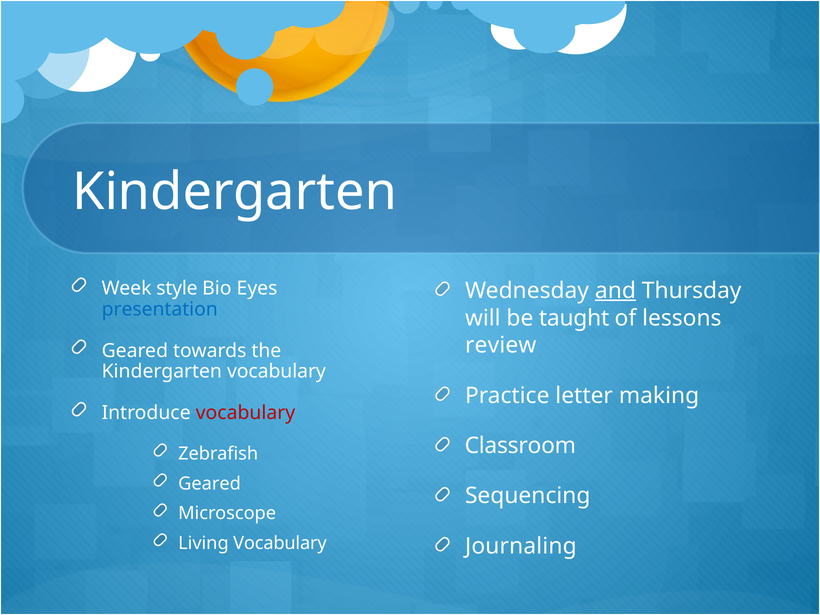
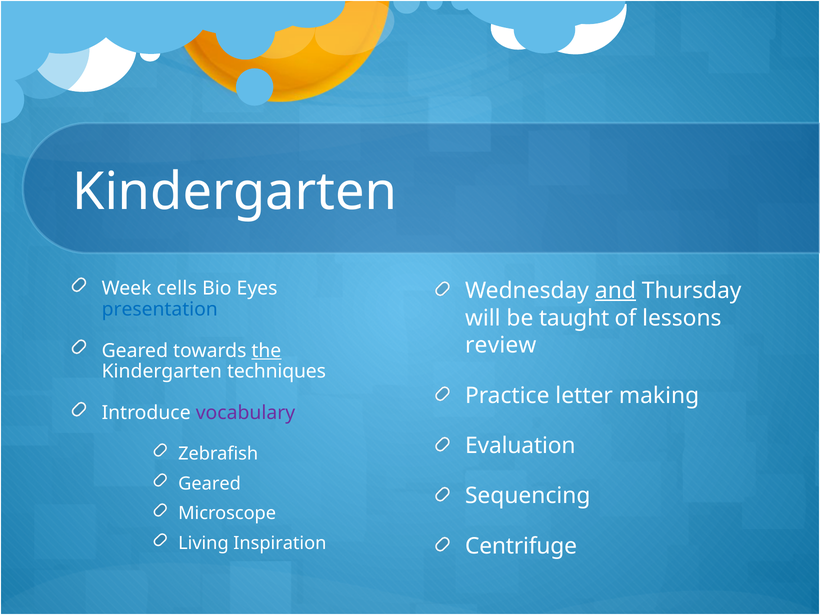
style: style -> cells (177, 288)
the underline: none -> present (266, 351)
Kindergarten vocabulary: vocabulary -> techniques (276, 372)
vocabulary colour: red -> purple (245, 413)
Classroom: Classroom -> Evaluation (520, 446)
Living Vocabulary: Vocabulary -> Inspiration (280, 543)
Journaling: Journaling -> Centrifuge (521, 546)
